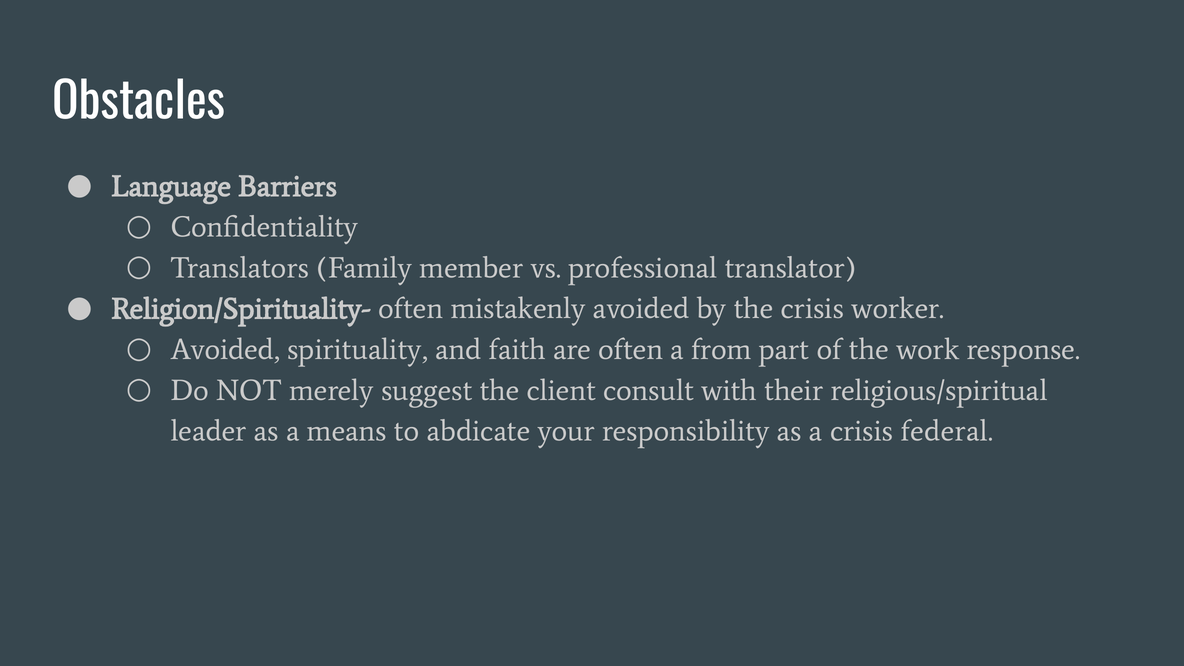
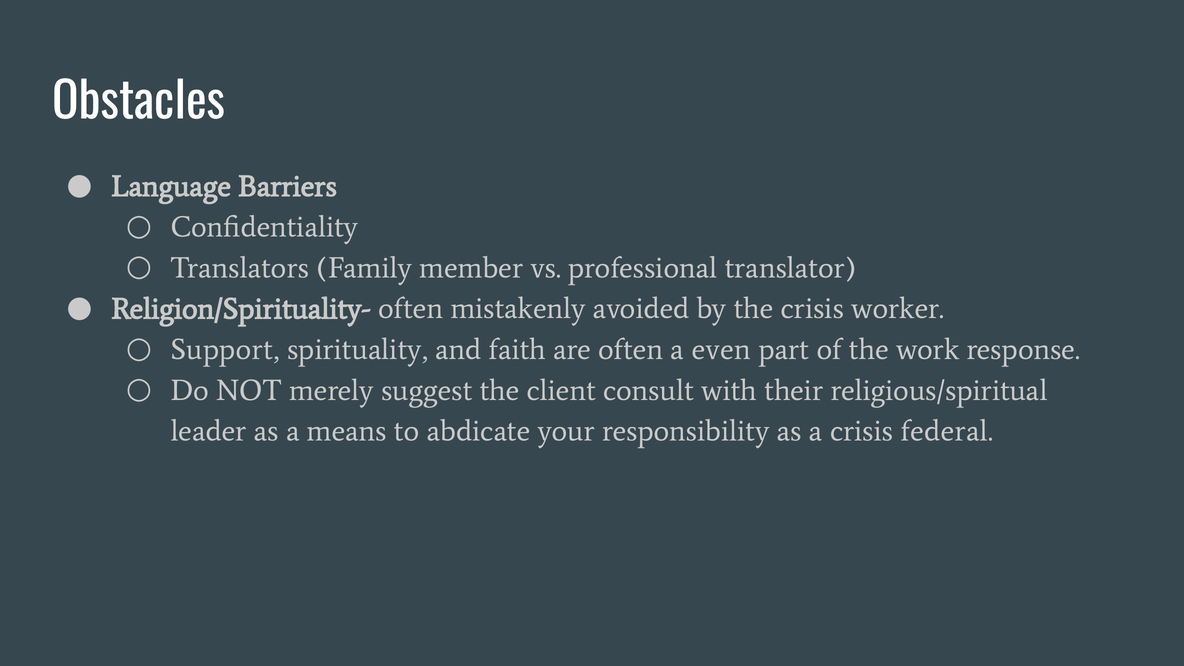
Avoided: Avoided -> Support (225, 350)
from: from -> even (721, 350)
